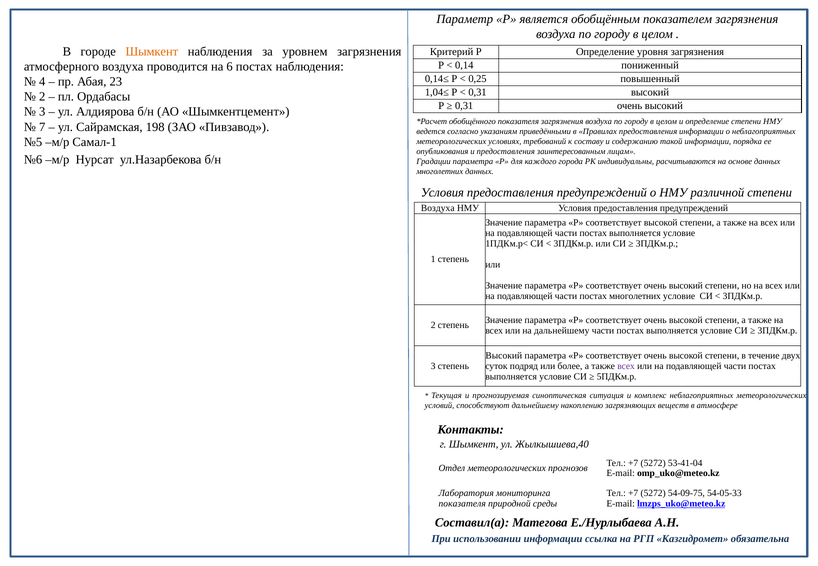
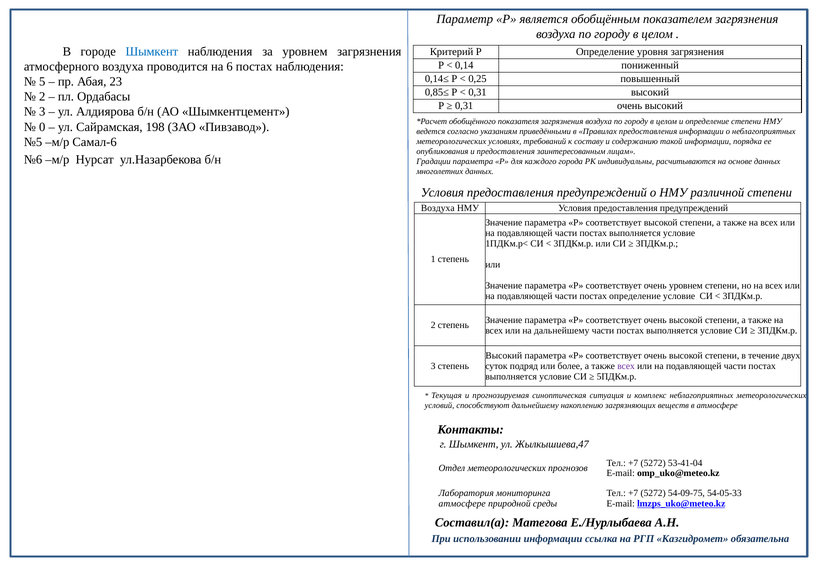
Шымкент colour: orange -> blue (152, 51)
4: 4 -> 5 (42, 82)
1,04≤: 1,04≤ -> 0,85≤ (437, 92)
7: 7 -> 0 (42, 127)
Самал-1: Самал-1 -> Самал-6 (95, 142)
соответствует очень высокий: высокий -> уровнем (686, 286)
постах многолетних: многолетних -> определение (635, 296)
Жылкышиева,40: Жылкышиева,40 -> Жылкышиева,47 (552, 445)
показателя: показателя -> атмосфере (462, 504)
